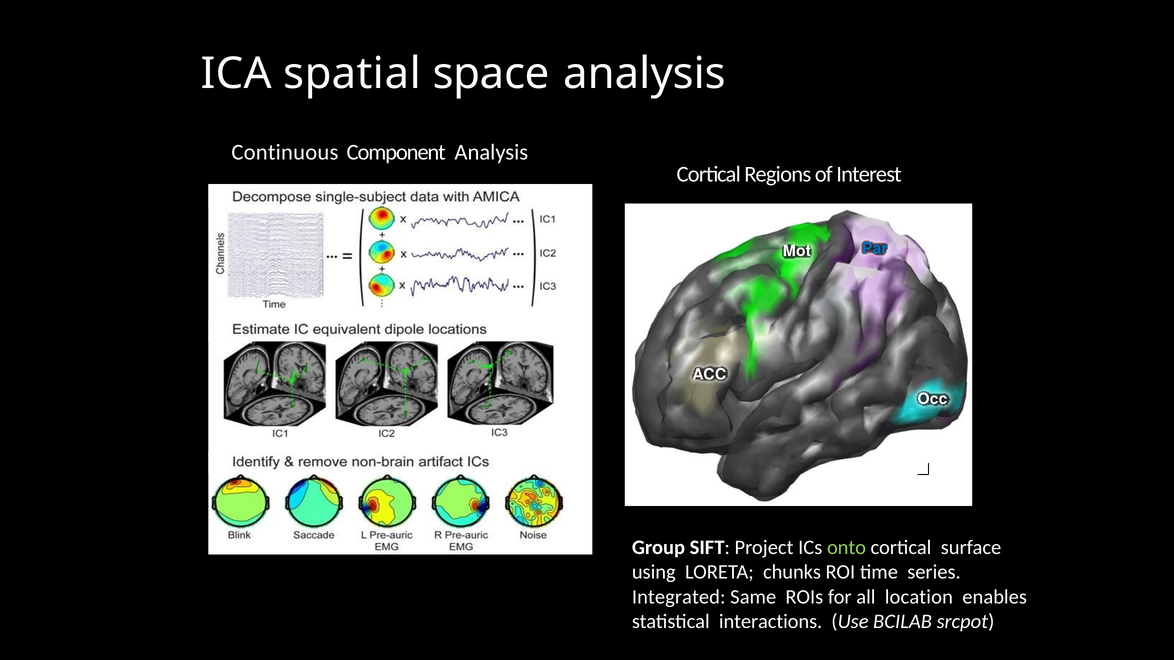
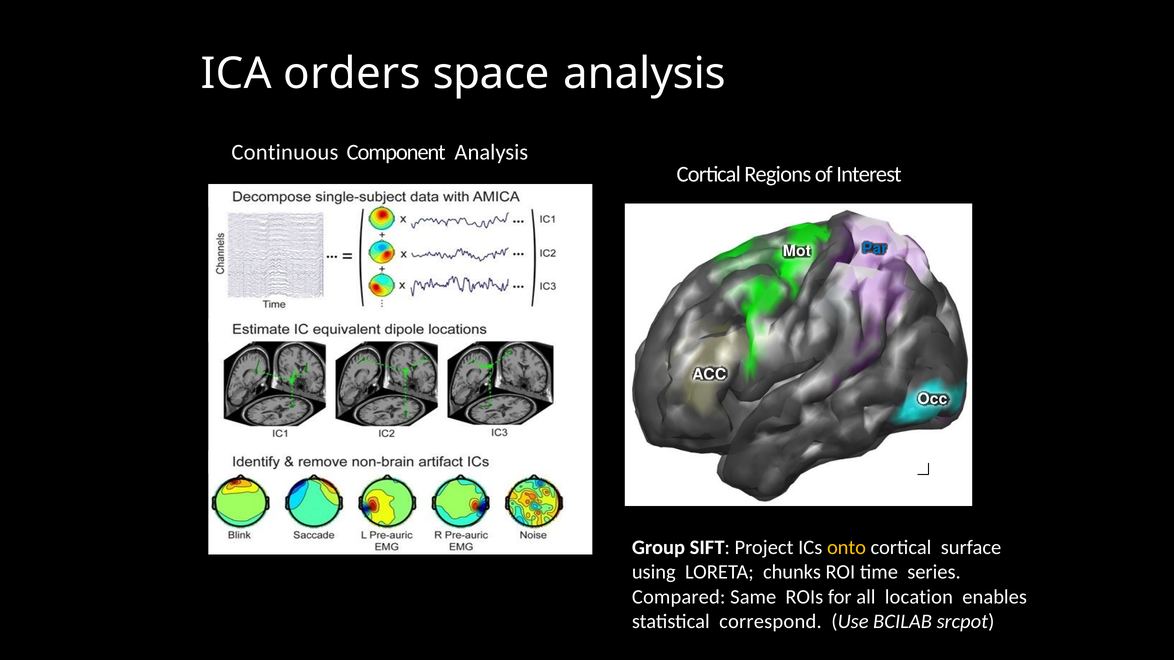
spatial: spatial -> orders (352, 74)
onto colour: light green -> yellow (847, 548)
Integrated: Integrated -> Compared (679, 597)
interactions: interactions -> correspond (770, 622)
